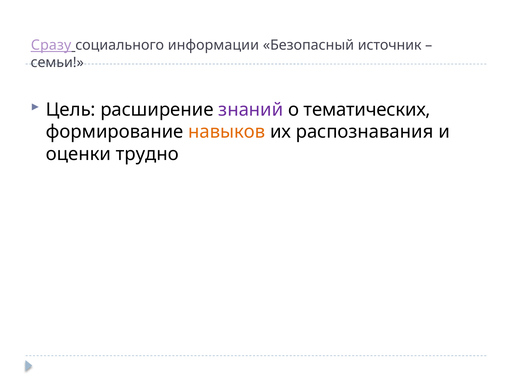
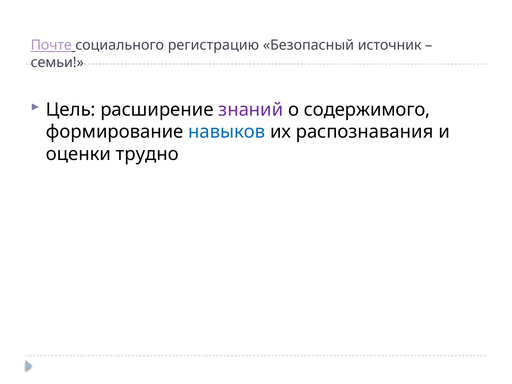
Сразу: Сразу -> Почте (51, 45)
информации: информации -> регистрацию (213, 45)
тематических: тематических -> содержимого (367, 110)
навыков colour: orange -> blue (227, 132)
